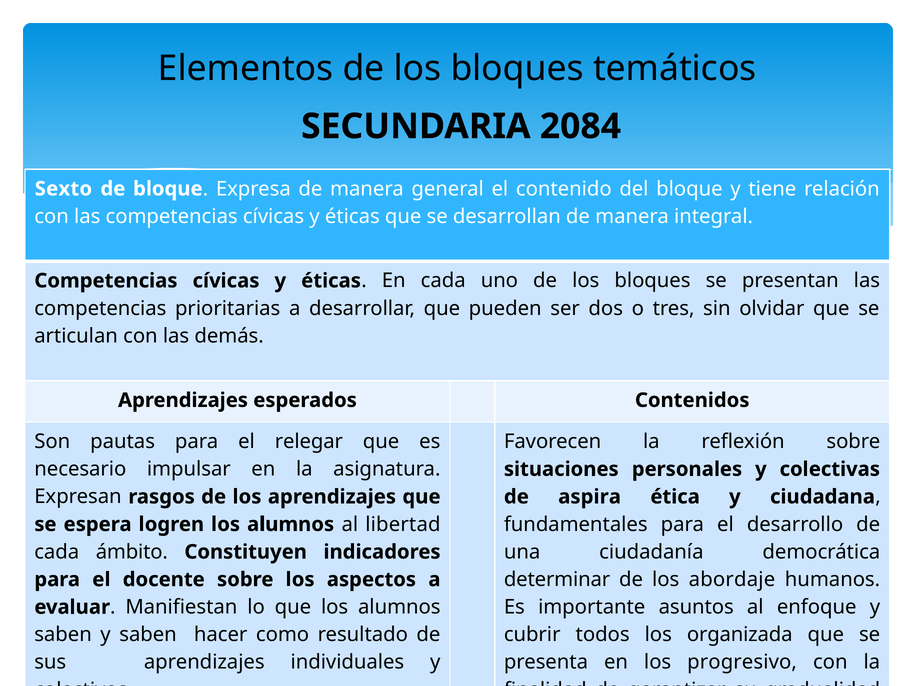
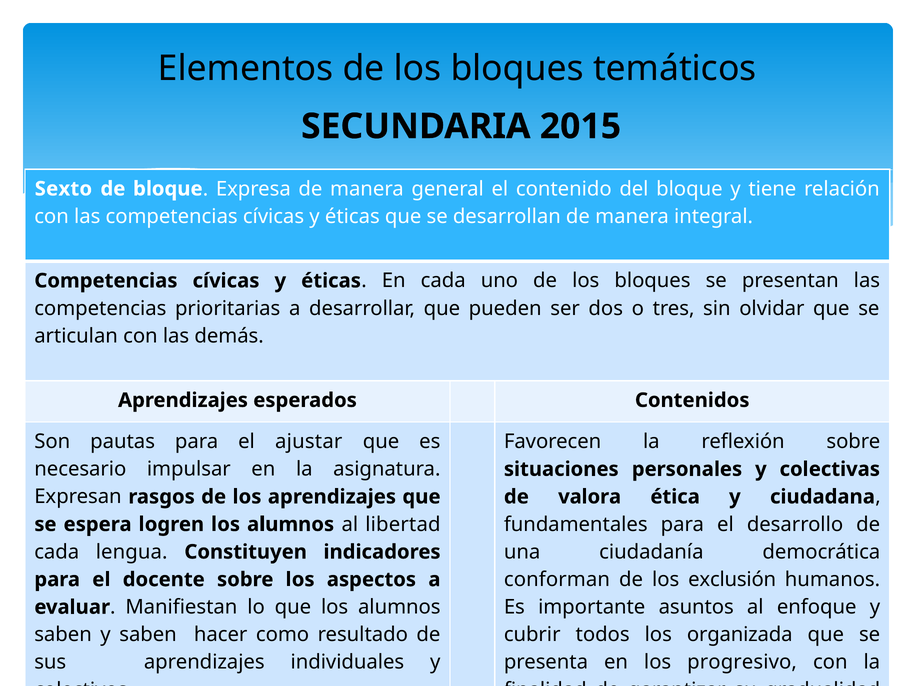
2084: 2084 -> 2015 (580, 126)
relegar: relegar -> ajustar (309, 442)
aspira: aspira -> valora (590, 497)
ámbito: ámbito -> lengua (132, 552)
determinar: determinar -> conforman (557, 580)
los abordaje: abordaje -> exclusión (732, 580)
